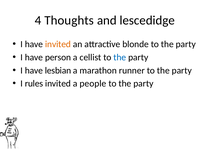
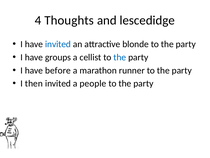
invited colour: orange -> blue (58, 44)
person: person -> groups (58, 57)
lesbian: lesbian -> before (58, 70)
rules: rules -> then (34, 83)
